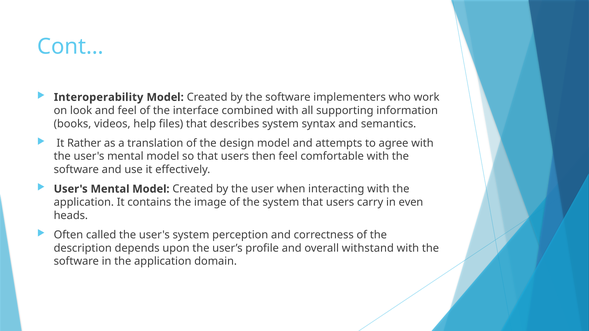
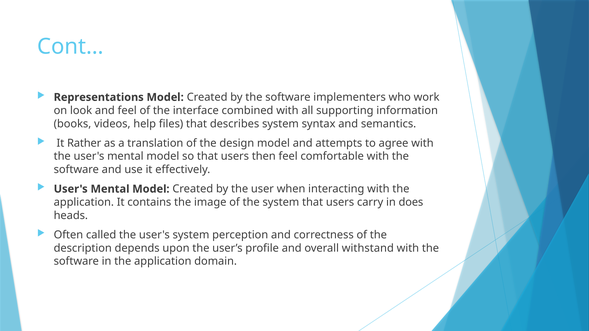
Interoperability: Interoperability -> Representations (99, 97)
even: even -> does (411, 202)
